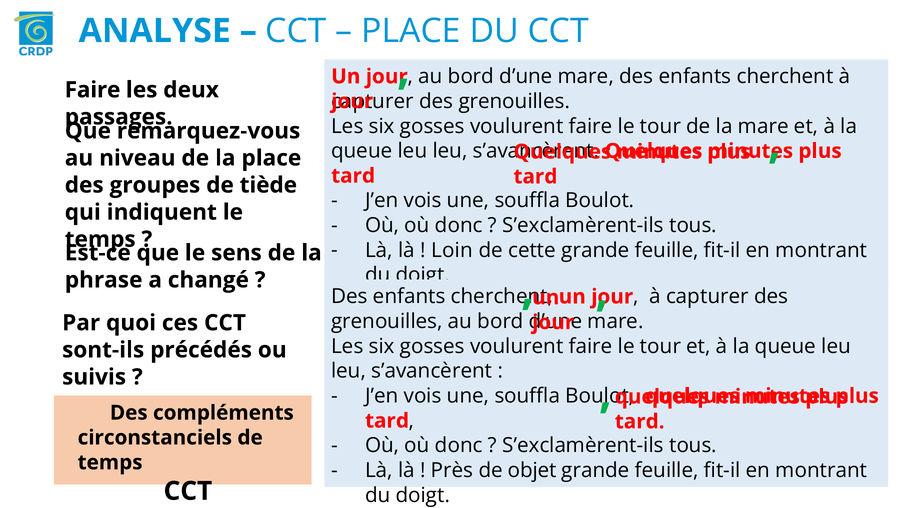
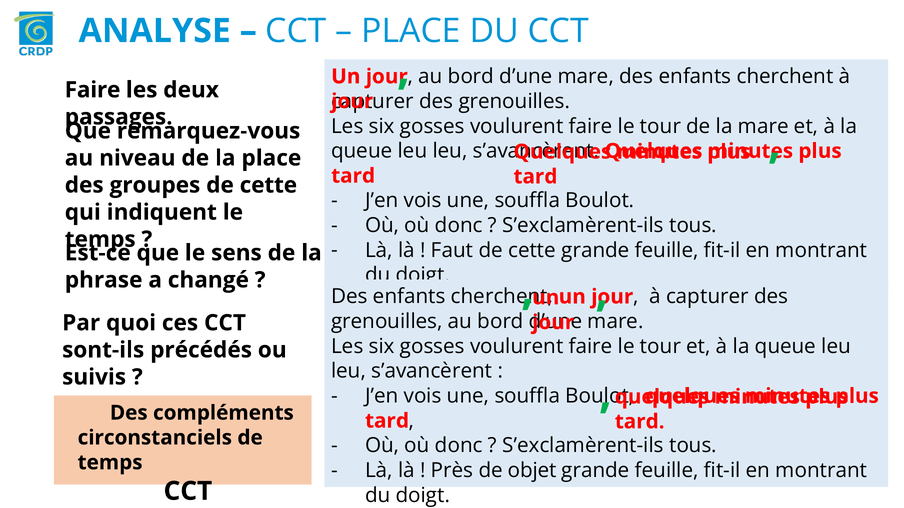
groupes de tiède: tiède -> cette (268, 185)
Loin: Loin -> Faut (452, 251)
